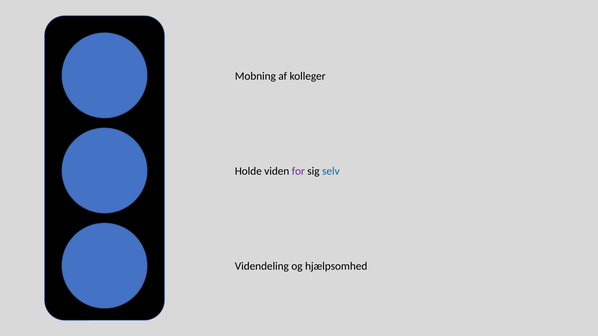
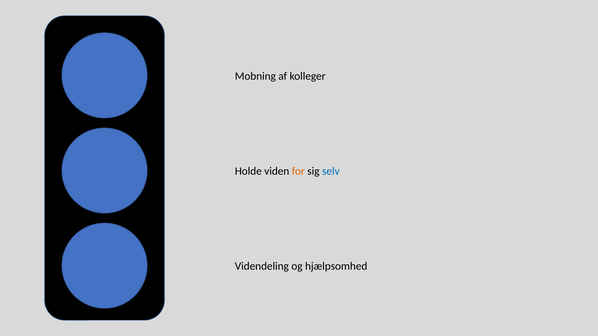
for colour: purple -> orange (298, 171)
